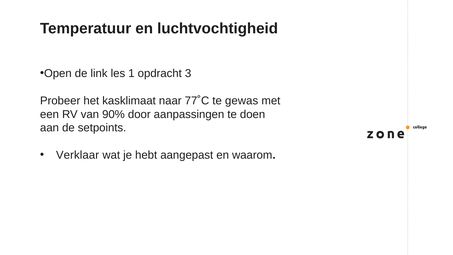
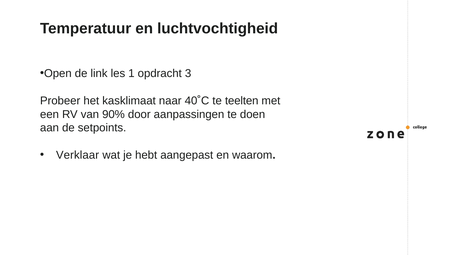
77˚C: 77˚C -> 40˚C (197, 101)
gewas: gewas -> teelten (242, 101)
